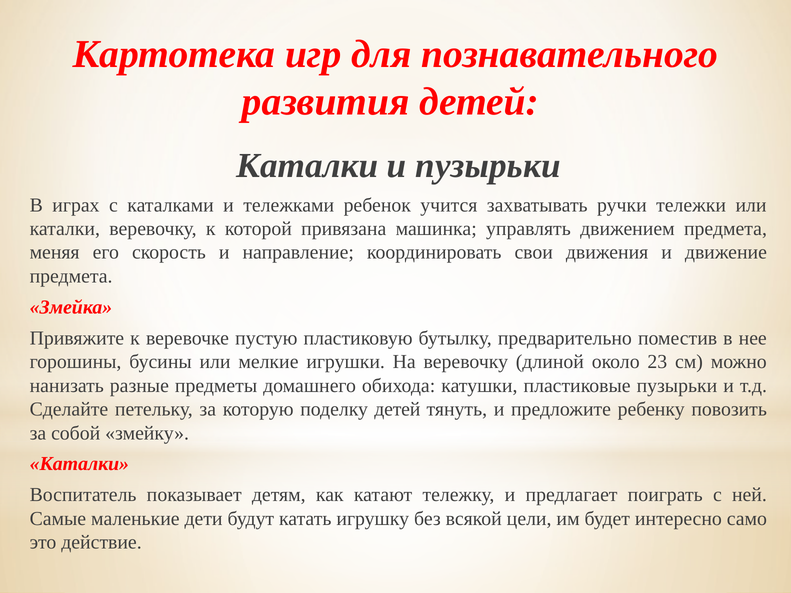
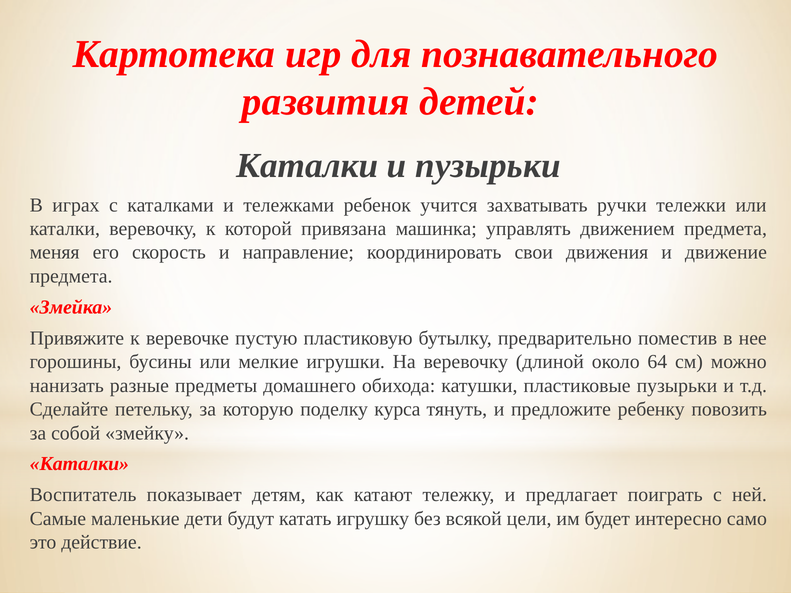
23: 23 -> 64 (657, 362)
поделку детей: детей -> курса (397, 409)
